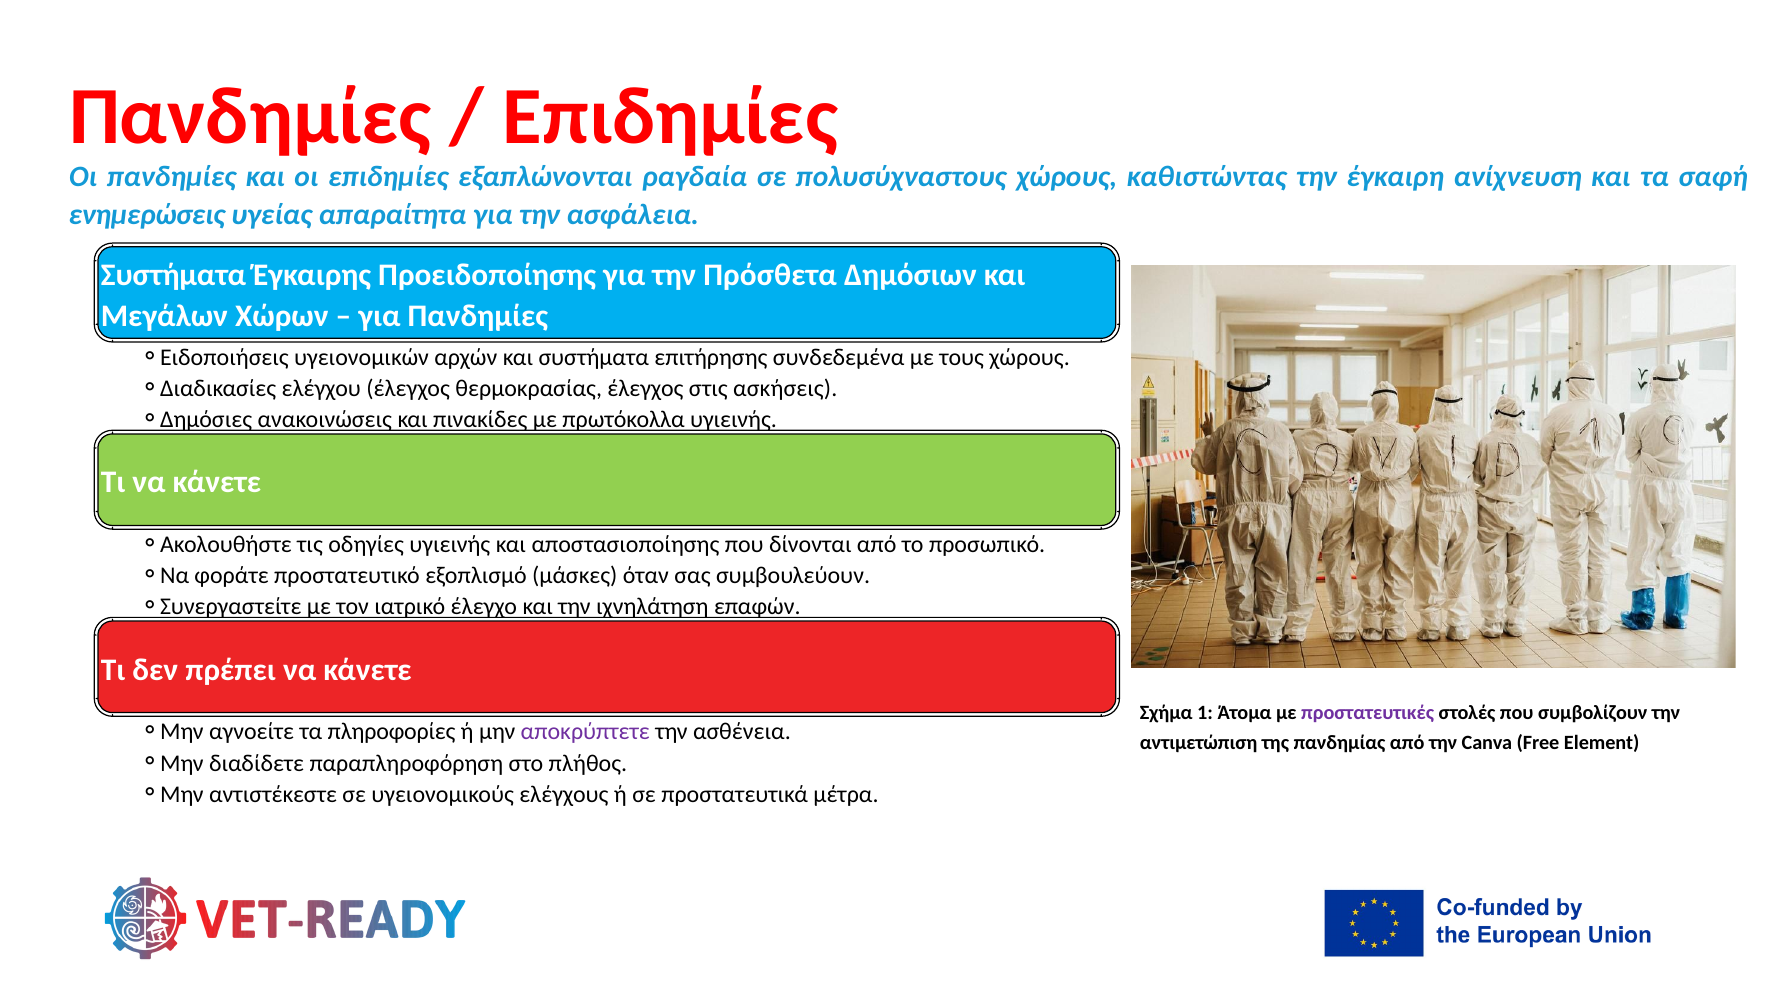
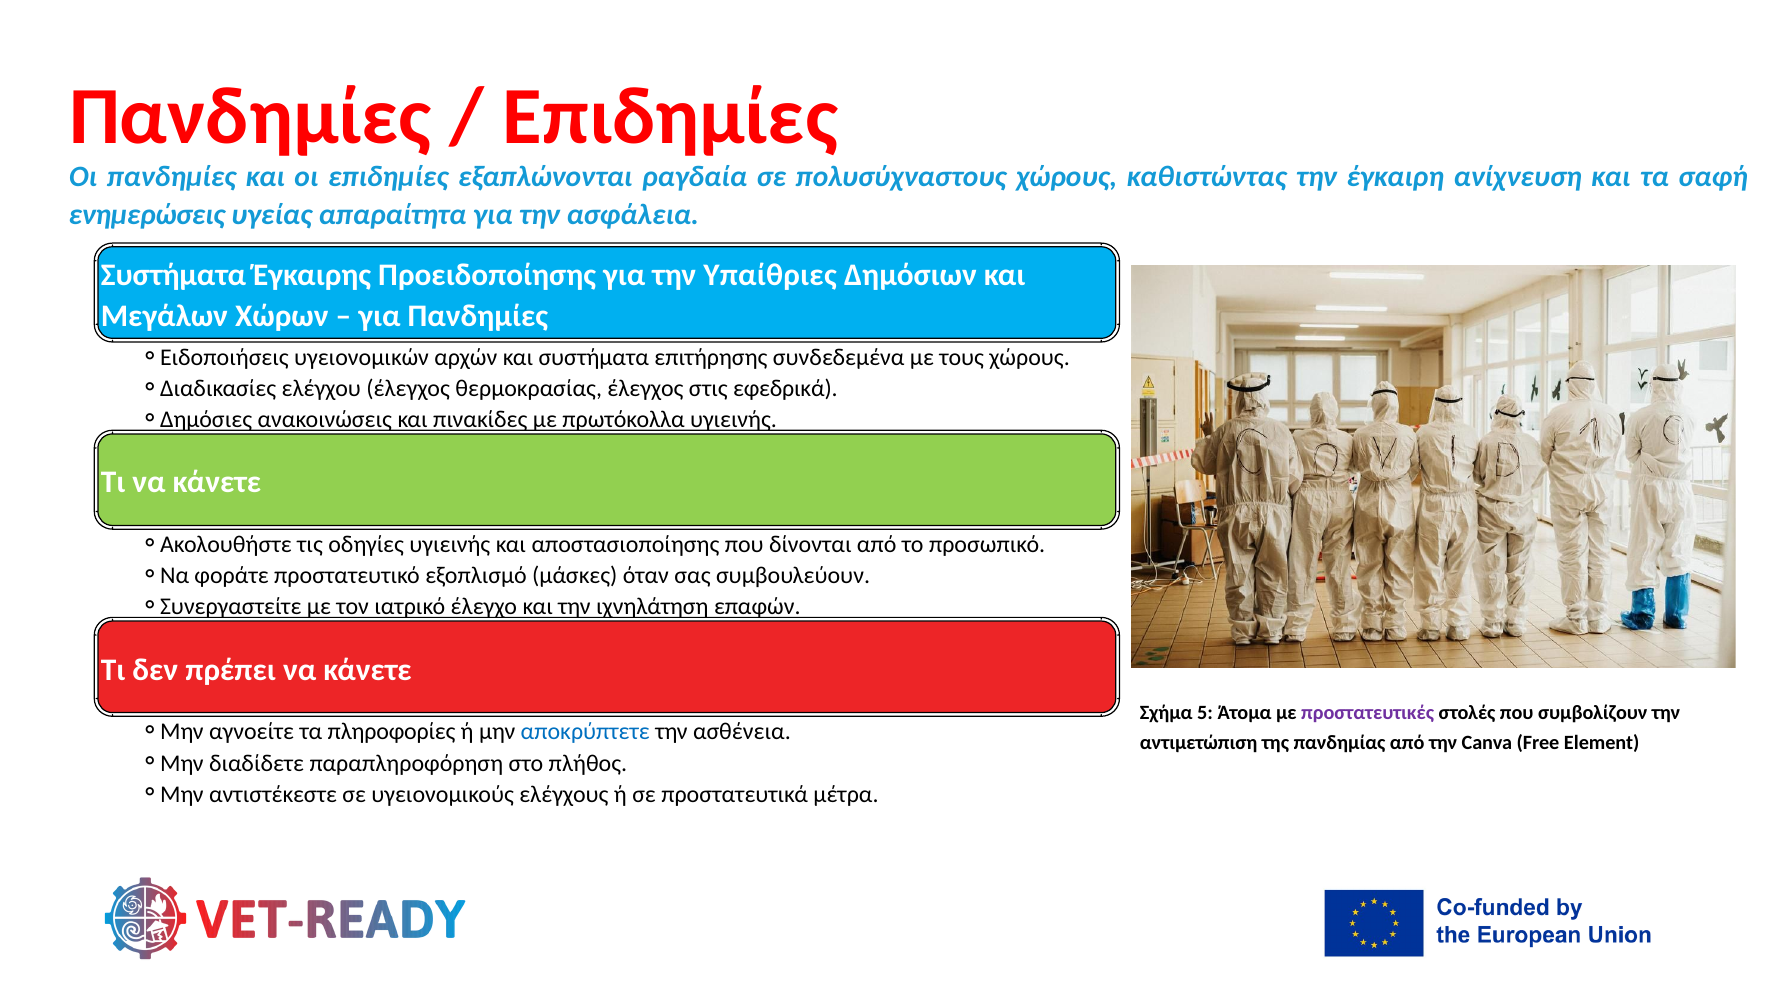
Πρόσθετα: Πρόσθετα -> Υπαίθριες (770, 275)
ασκήσεις: ασκήσεις -> εφεδρικά (785, 389)
1: 1 -> 5 (1205, 713)
αποκρύπτετε colour: purple -> blue (585, 732)
